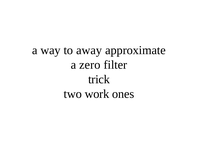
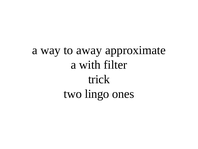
zero: zero -> with (90, 65)
work: work -> lingo (97, 94)
